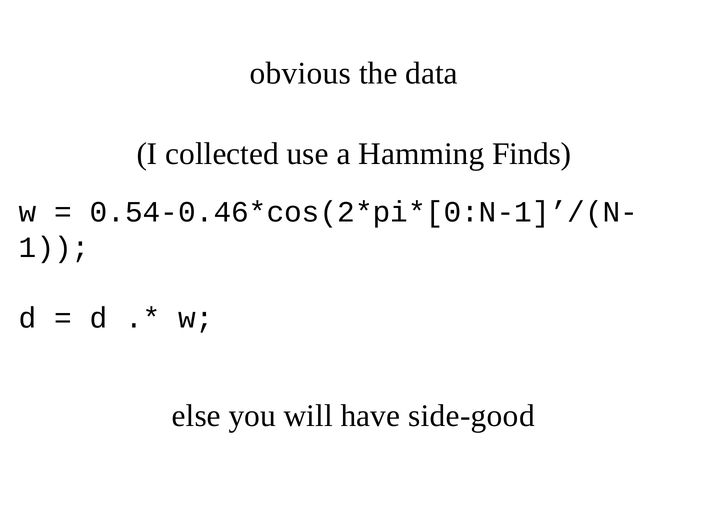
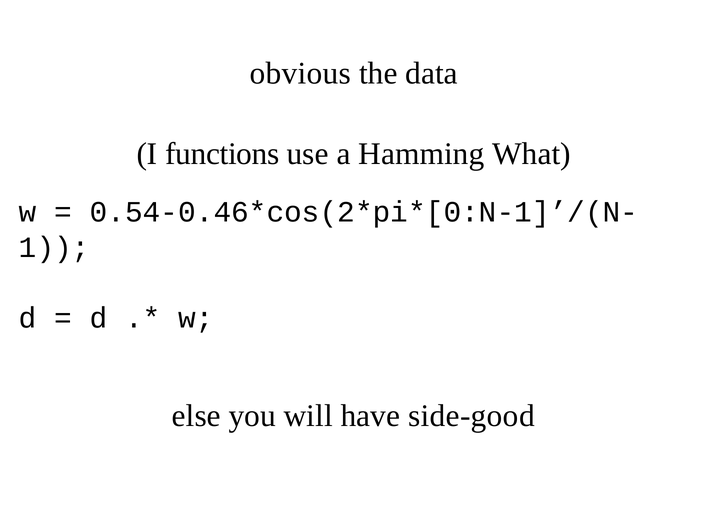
collected: collected -> functions (222, 154)
Finds: Finds -> What (531, 154)
